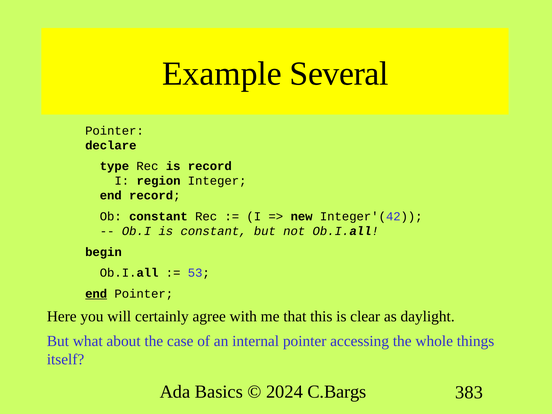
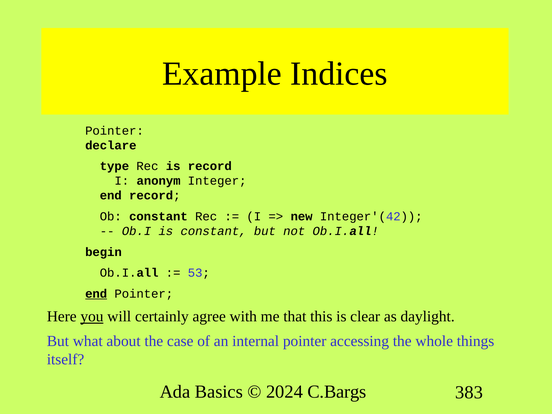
Several: Several -> Indices (339, 74)
region: region -> anonym (159, 181)
you underline: none -> present (92, 317)
